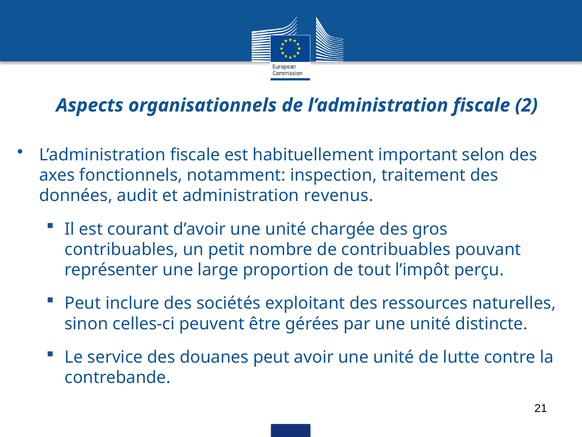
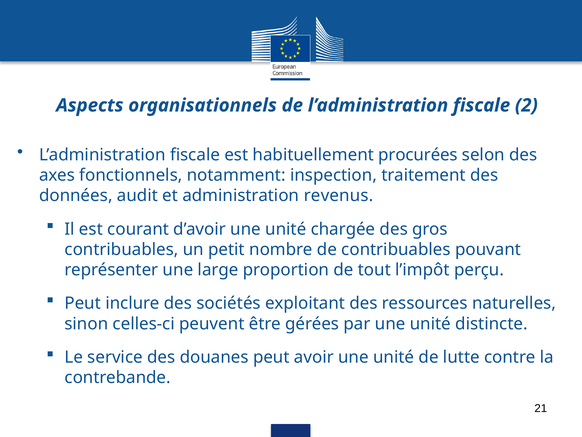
important: important -> procurées (418, 155)
